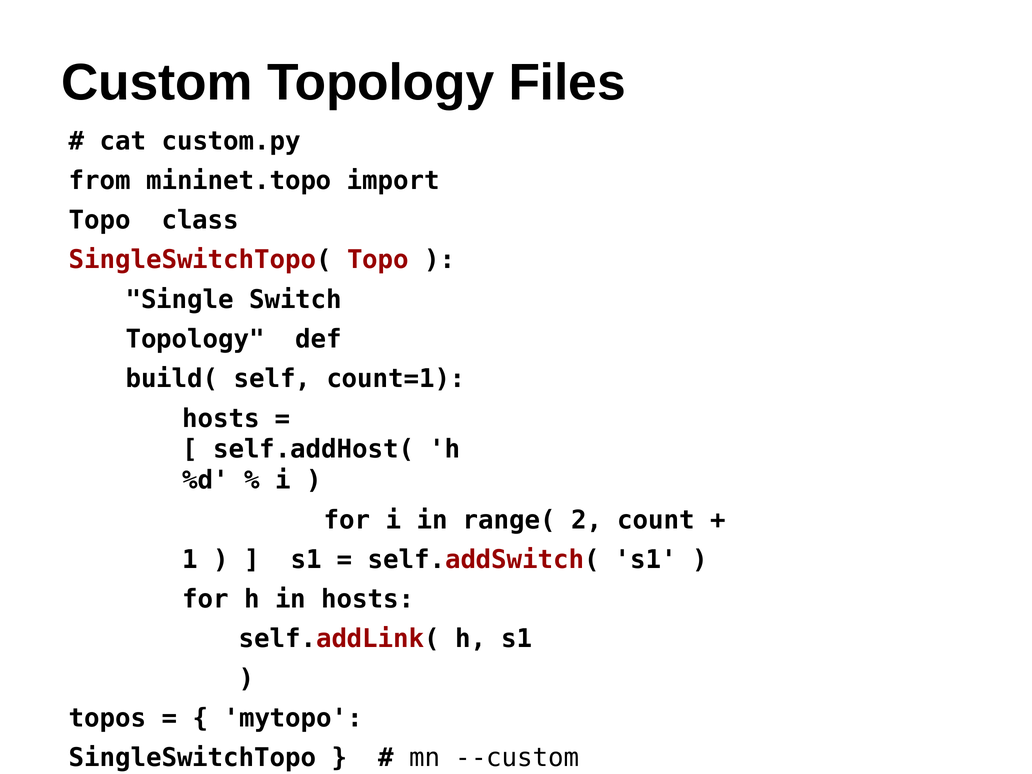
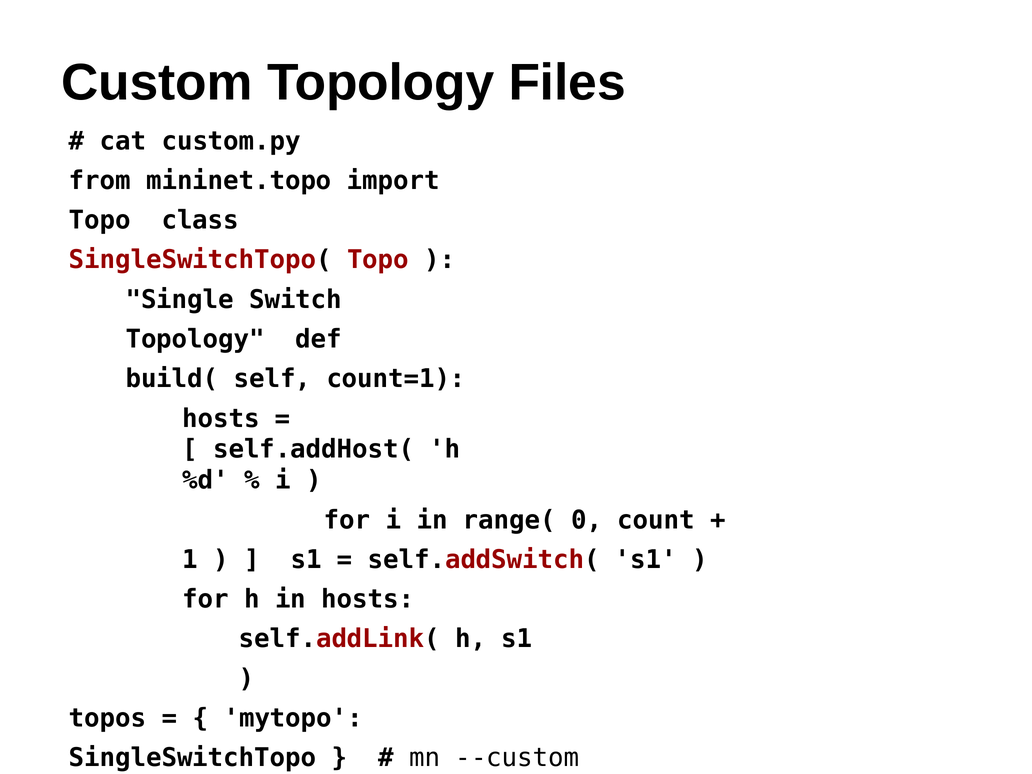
2: 2 -> 0 (587, 520)
